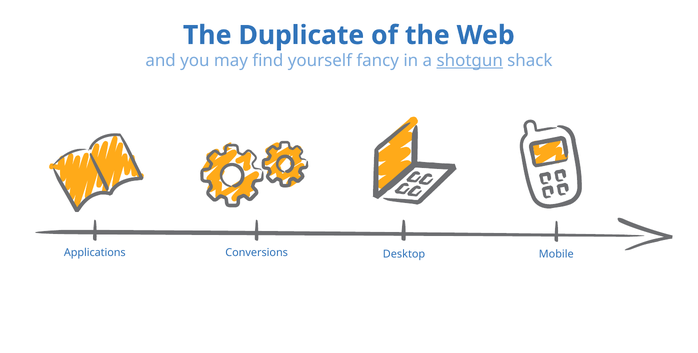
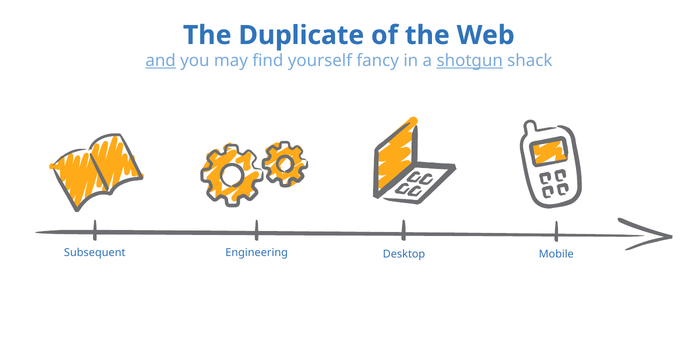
and underline: none -> present (161, 61)
Applications: Applications -> Subsequent (95, 253)
Conversions: Conversions -> Engineering (257, 253)
